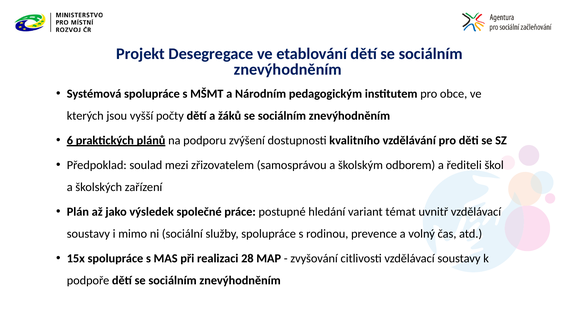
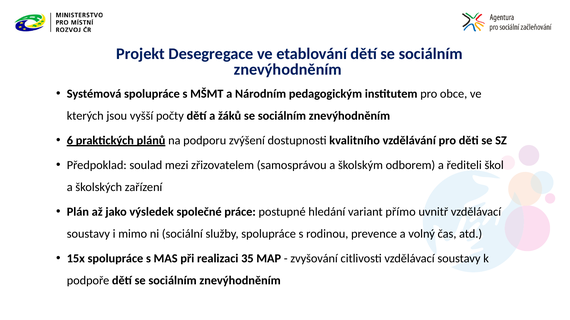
témat: témat -> přímo (401, 212)
28: 28 -> 35 (247, 259)
